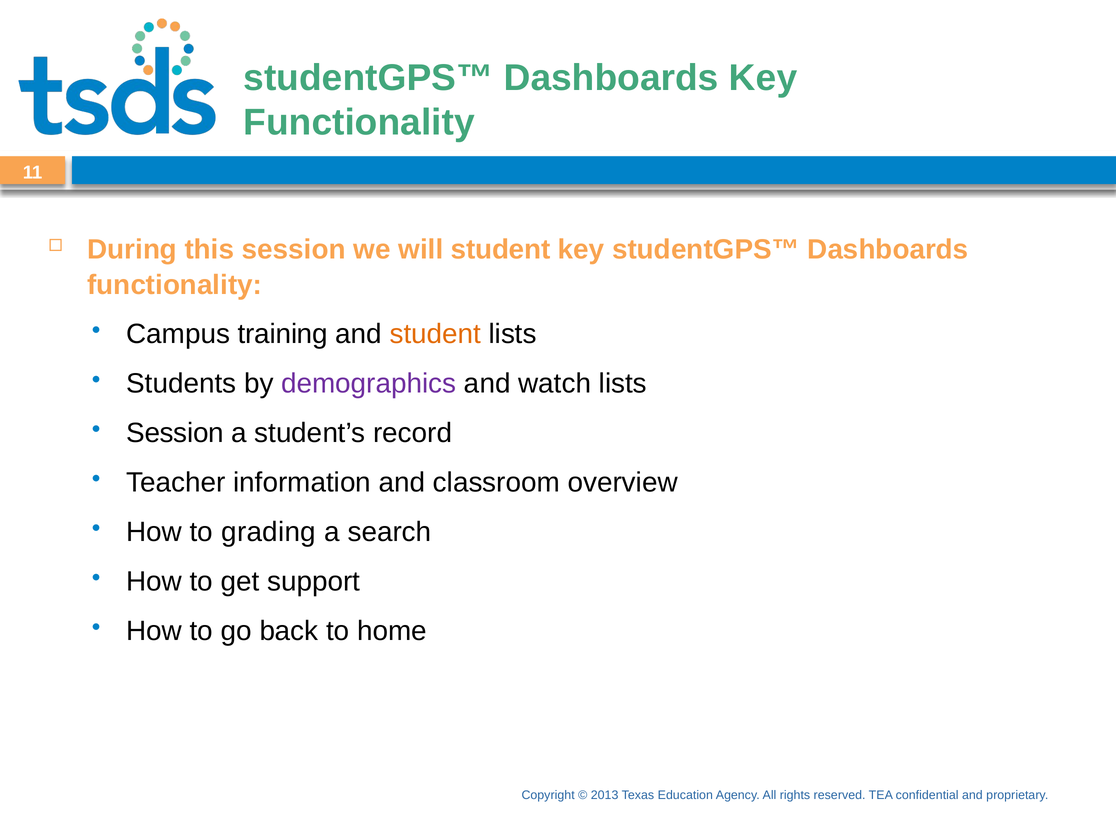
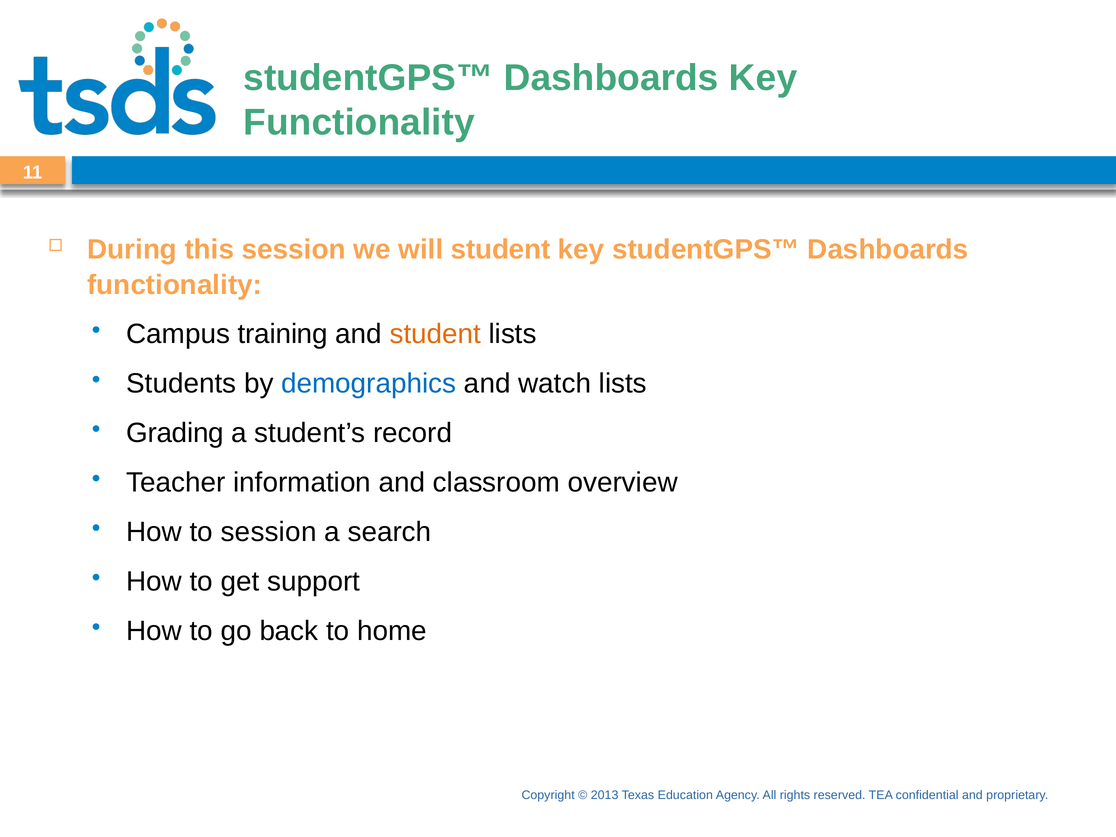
demographics colour: purple -> blue (369, 384)
Session: Session -> Grading (175, 433)
to grading: grading -> session (269, 532)
